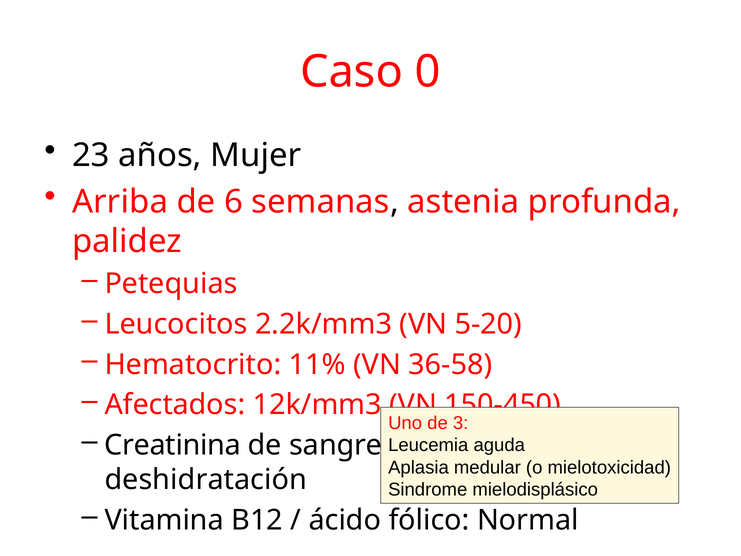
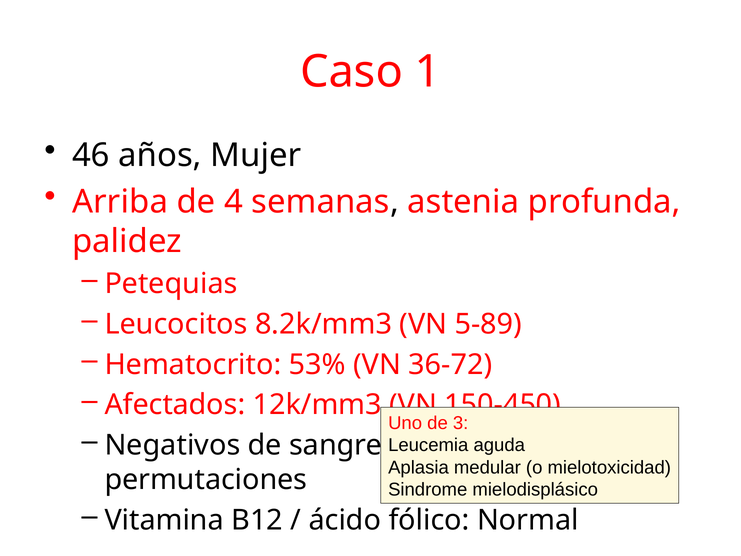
0: 0 -> 1 (428, 72)
23: 23 -> 46 (91, 155)
6: 6 -> 4 (233, 202)
2.2k/mm3: 2.2k/mm3 -> 8.2k/mm3 (324, 324)
5-20: 5-20 -> 5-89 (488, 324)
11%: 11% -> 53% (317, 364)
36-58: 36-58 -> 36-72 (450, 364)
Creatinina: Creatinina -> Negativos (172, 445)
deshidratación: deshidratación -> permutaciones (206, 480)
